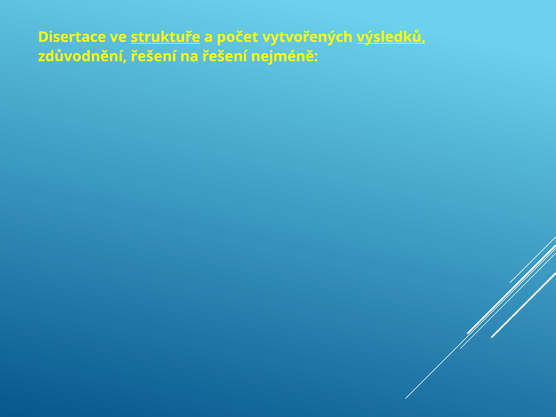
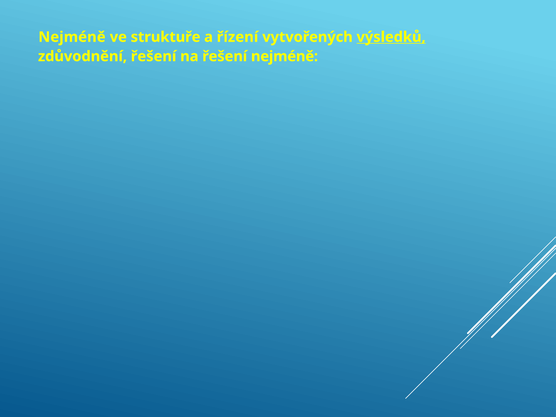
Disertace: Disertace -> Nejméně (72, 37)
struktuře underline: present -> none (166, 37)
počet: počet -> řízení (238, 37)
